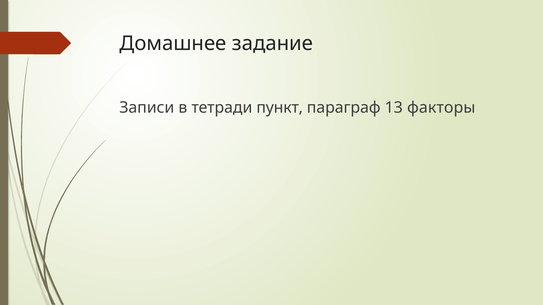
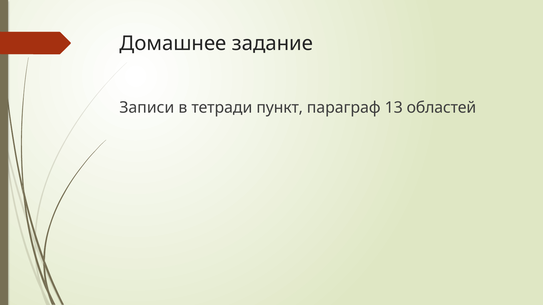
факторы: факторы -> областей (441, 108)
